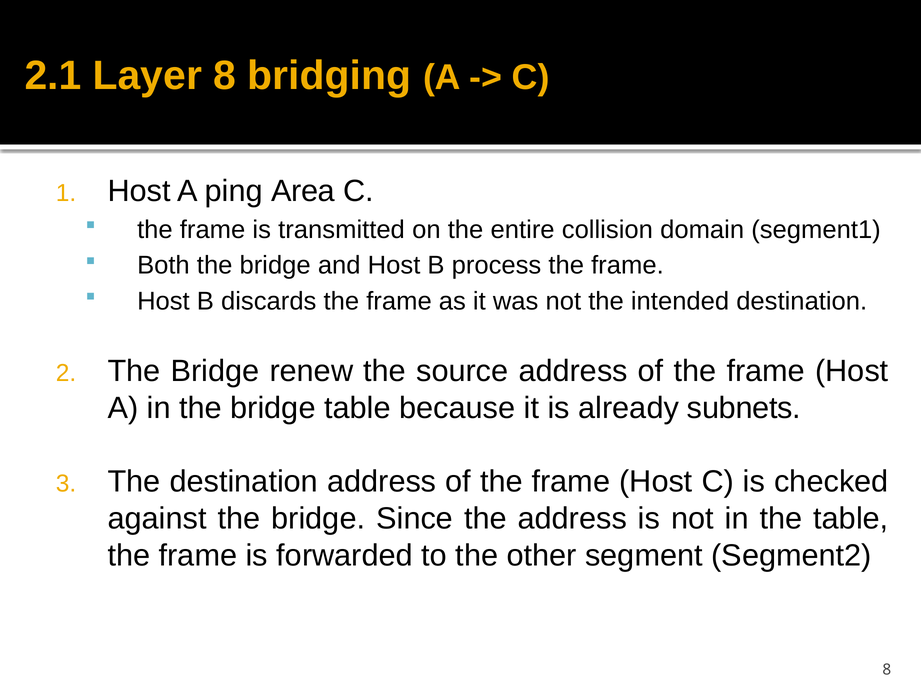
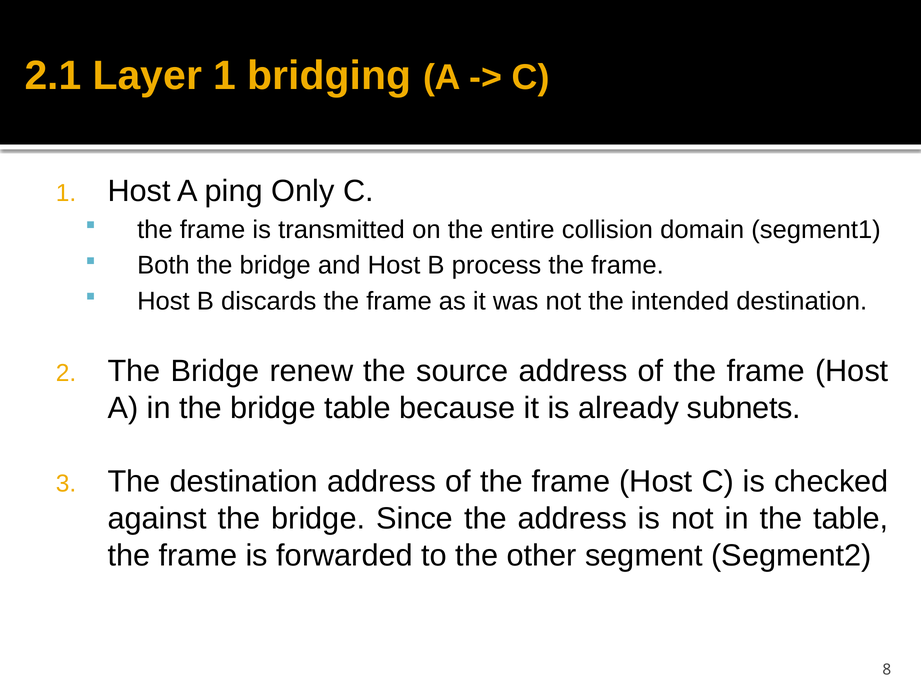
Layer 8: 8 -> 1 (225, 76)
Area: Area -> Only (303, 191)
